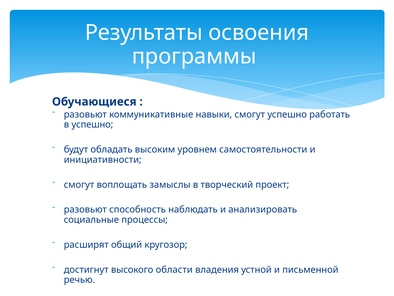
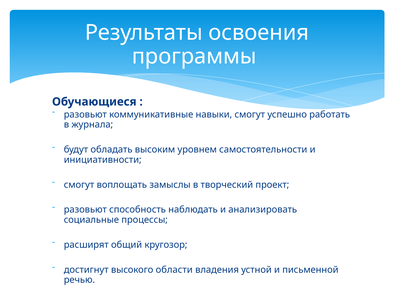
в успешно: успешно -> журнала (92, 124)
